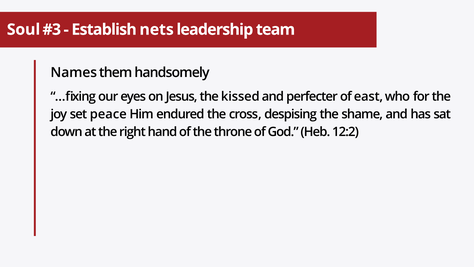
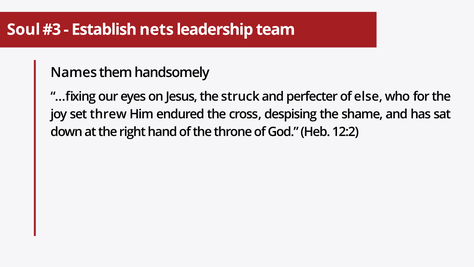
kissed: kissed -> struck (240, 97)
east: east -> else (368, 97)
peace: peace -> threw (108, 114)
